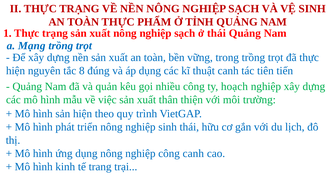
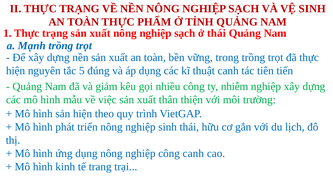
Mạng: Mạng -> Mạnh (32, 46)
8: 8 -> 5 (82, 71)
quản: quản -> giảm (106, 87)
hoạch: hoạch -> nhiễm (235, 87)
